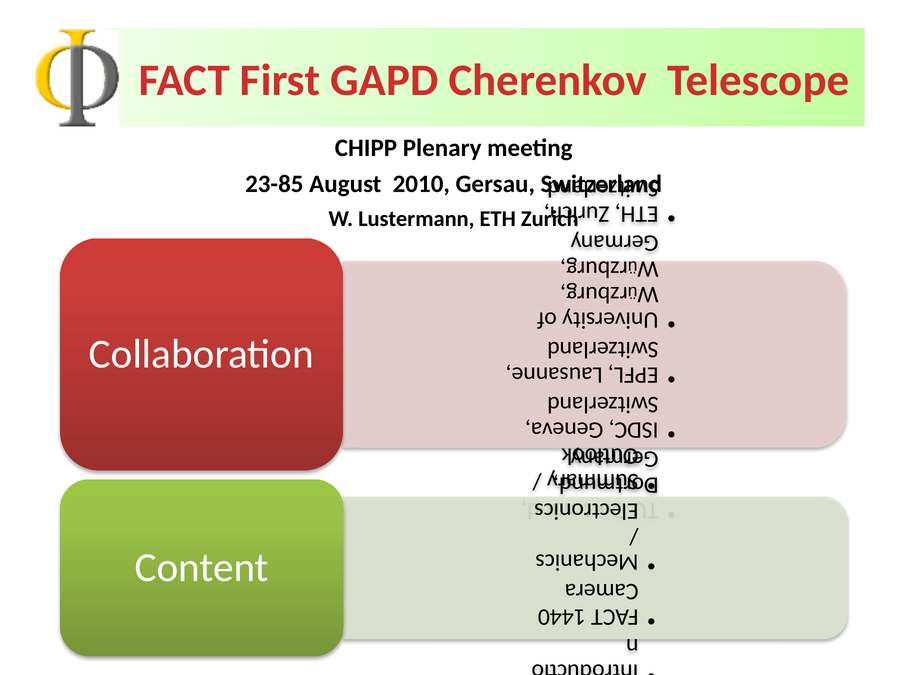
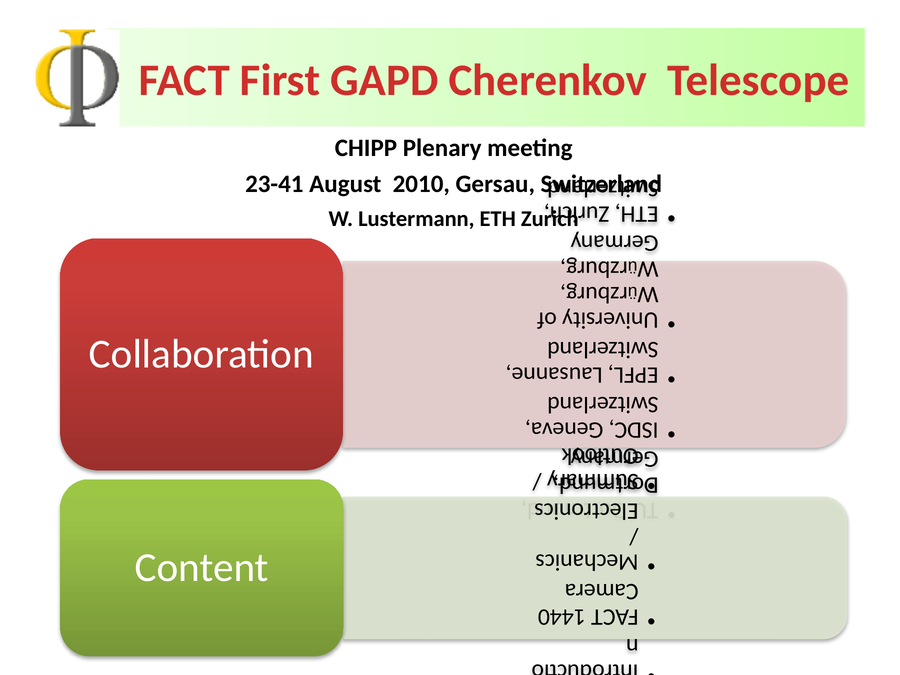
23-85: 23-85 -> 23-41 (274, 184)
